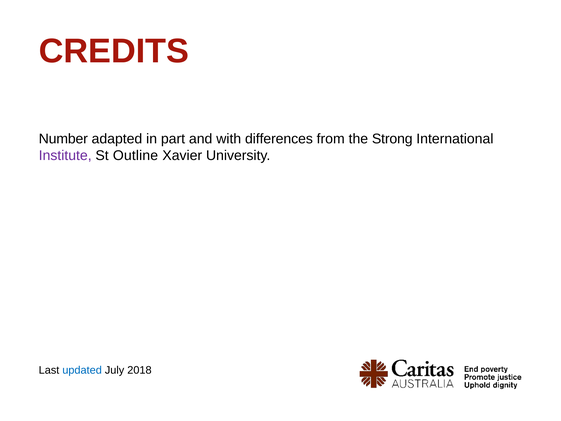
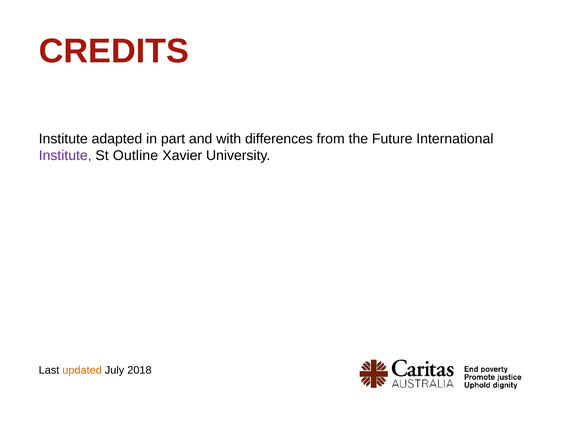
Number: Number -> Institute (63, 139)
Strong: Strong -> Future (392, 139)
updated colour: blue -> orange (82, 370)
